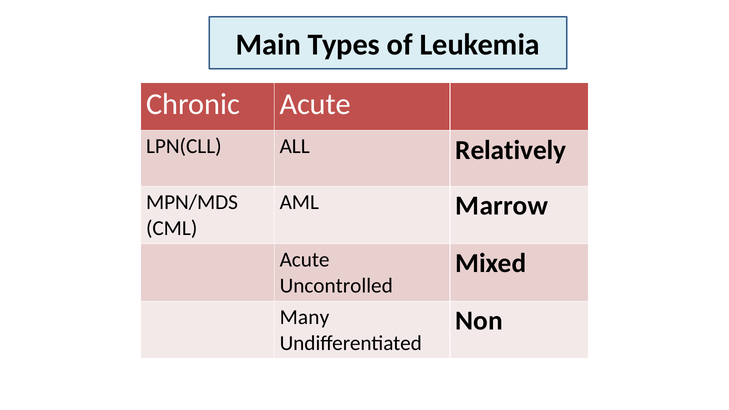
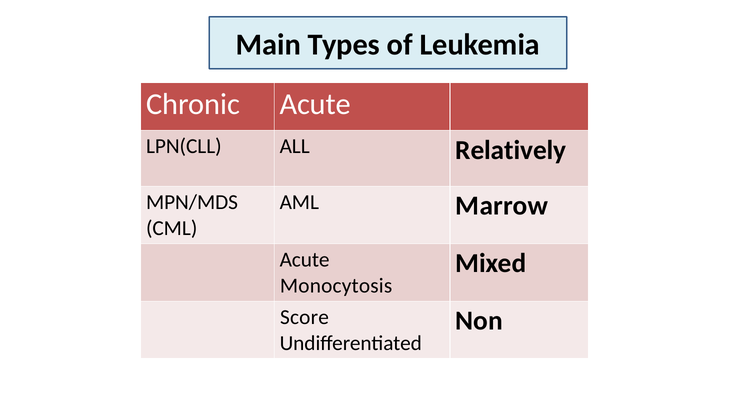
Uncontrolled: Uncontrolled -> Monocytosis (336, 286)
Many: Many -> Score (304, 317)
